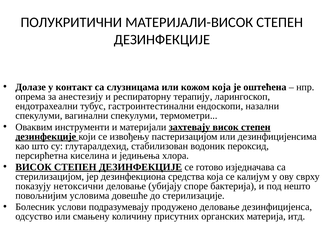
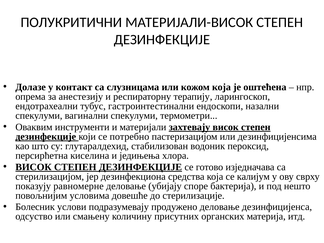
извођењу: извођењу -> потребно (129, 136)
нетоксични: нетоксични -> равномерне (79, 186)
